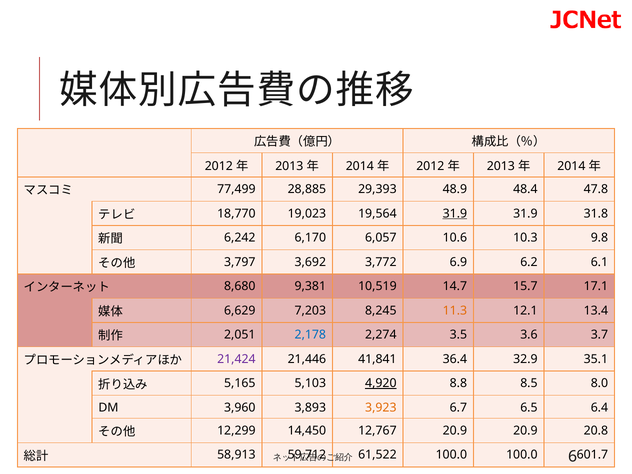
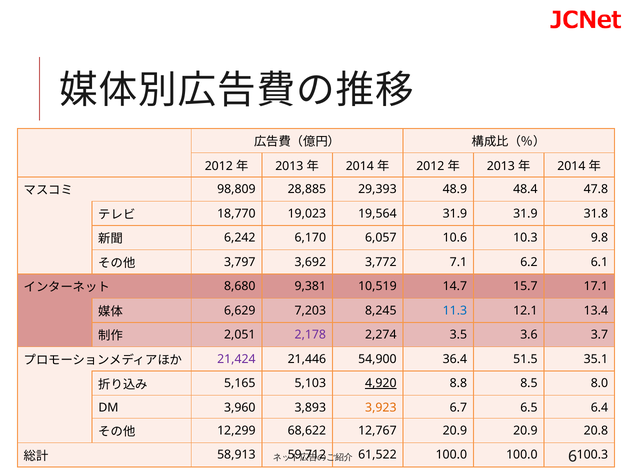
77,499: 77,499 -> 98,809 (236, 189)
31.9 underline: present -> none (455, 213)
6.9: 6.9 -> 7.1 (458, 262)
11.3 colour: orange -> blue (455, 311)
2,178 colour: blue -> purple (310, 335)
41,841: 41,841 -> 54,900 (377, 359)
32.9: 32.9 -> 51.5 (525, 359)
14,450: 14,450 -> 68,622 (307, 431)
601.7: 601.7 -> 100.3 (592, 455)
